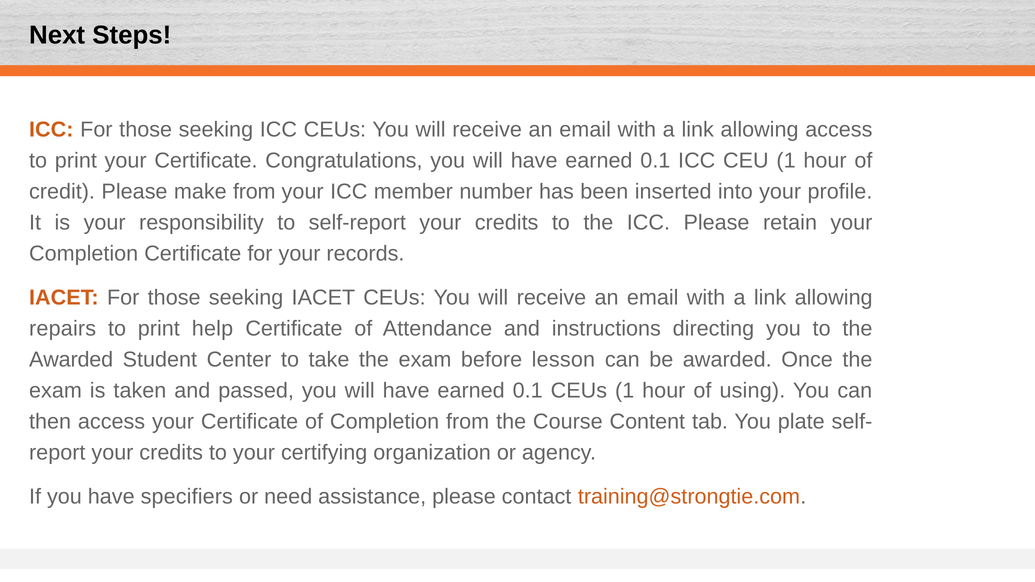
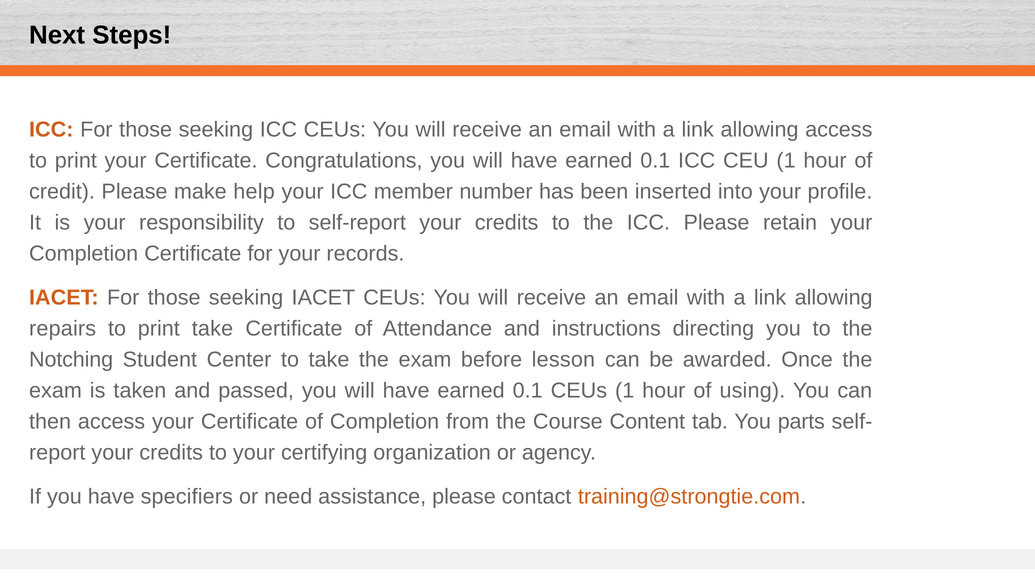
make from: from -> help (254, 192)
print help: help -> take (213, 329)
Awarded: Awarded -> Notching (71, 360)
plate: plate -> parts (801, 422)
